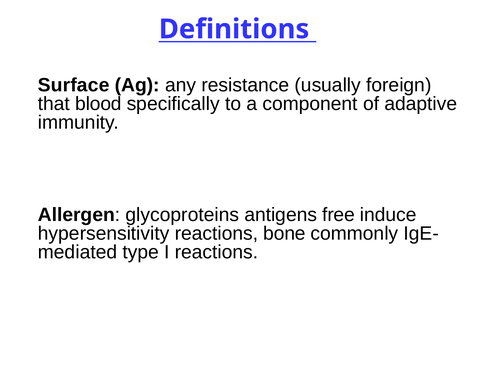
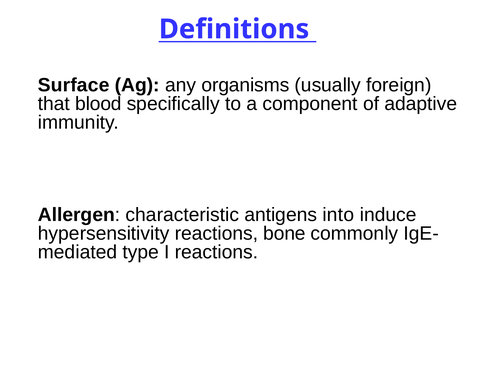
resistance: resistance -> organisms (245, 85)
glycoproteins: glycoproteins -> characteristic (182, 215)
free: free -> into (338, 215)
